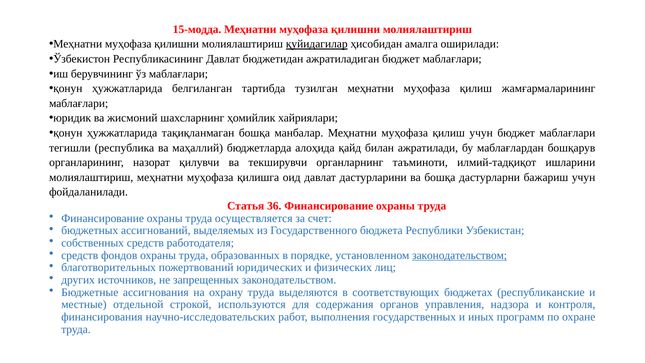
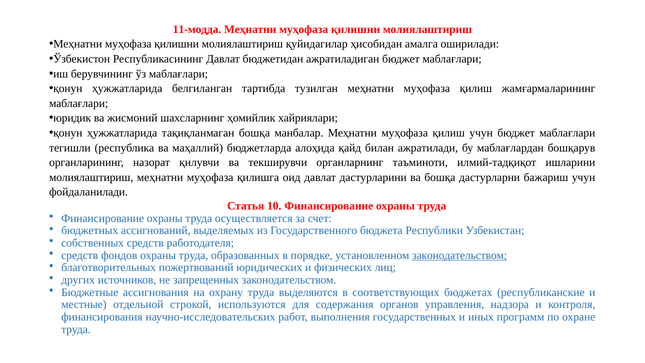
15-модда: 15-модда -> 11-модда (197, 29)
қуйидагилар underline: present -> none (317, 44)
36: 36 -> 10 (274, 206)
